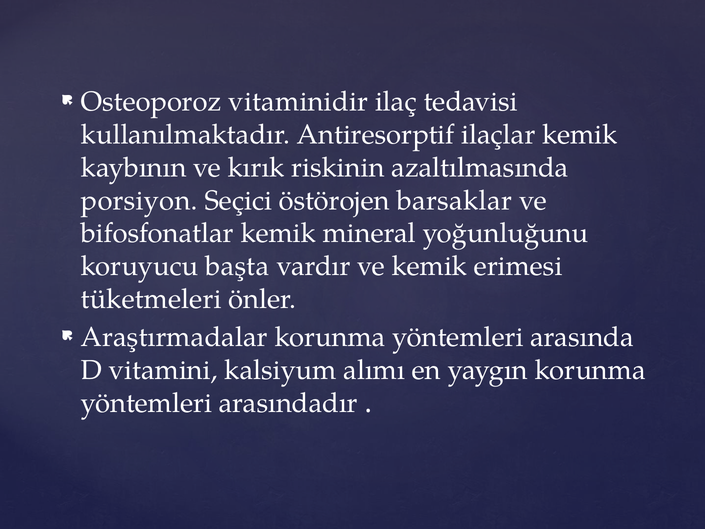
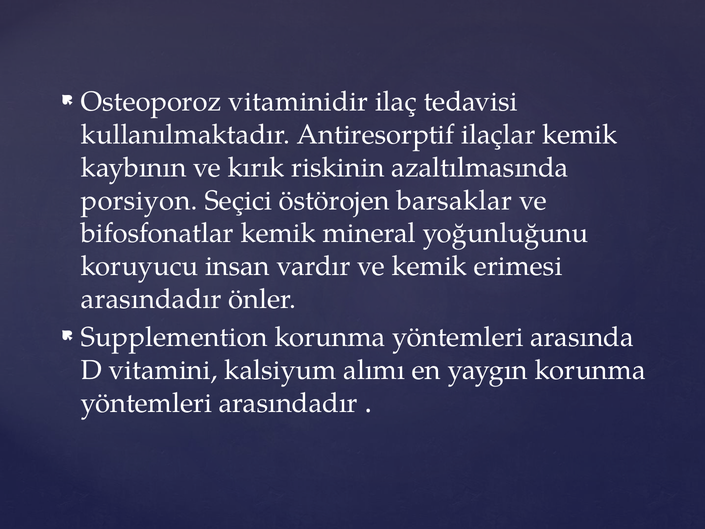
başta: başta -> insan (237, 266)
tüketmeleri: tüketmeleri -> arasındadır (151, 299)
Araştırmadalar: Araştırmadalar -> Supplemention (174, 337)
